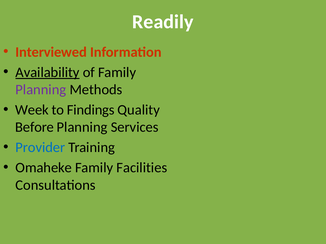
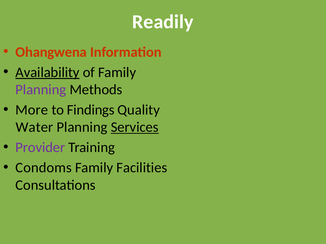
Interviewed: Interviewed -> Ohangwena (51, 52)
Week: Week -> More (32, 110)
Before: Before -> Water (34, 127)
Services underline: none -> present (135, 127)
Provider colour: blue -> purple (40, 148)
Omaheke: Omaheke -> Condoms (44, 168)
